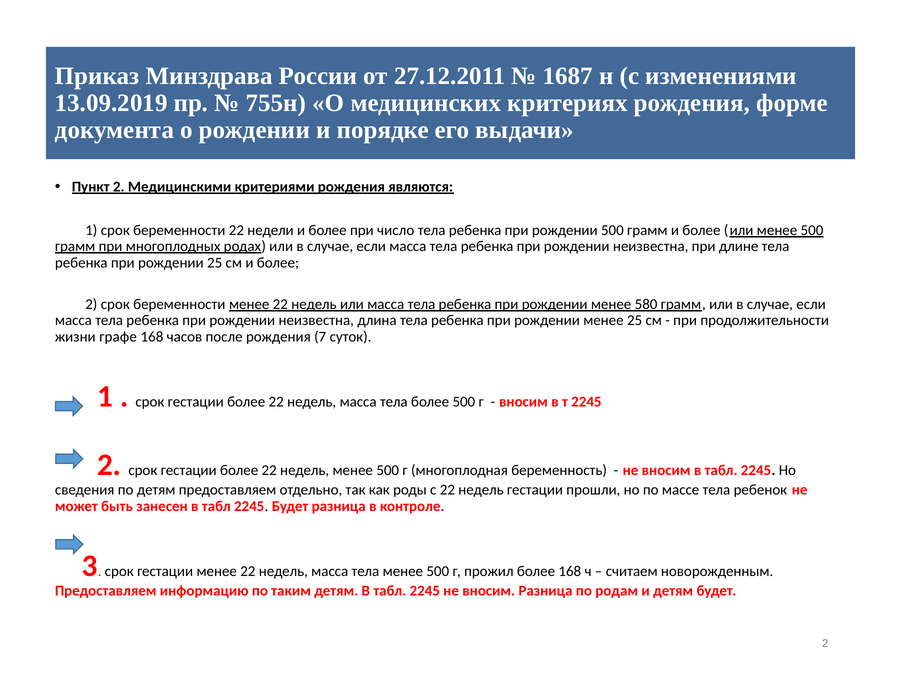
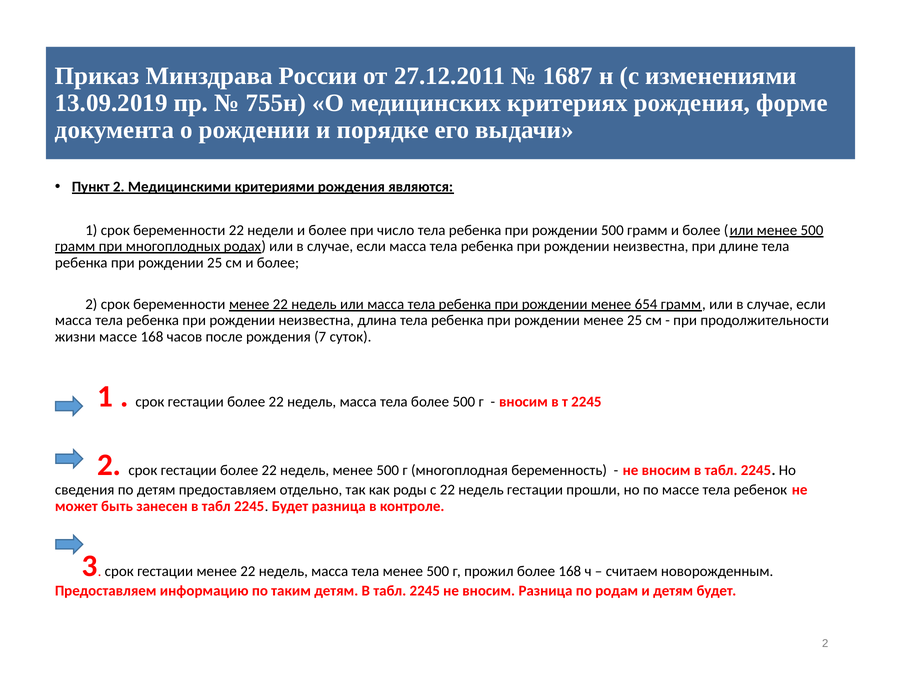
580: 580 -> 654 (646, 304)
жизни графе: графе -> массе (118, 337)
